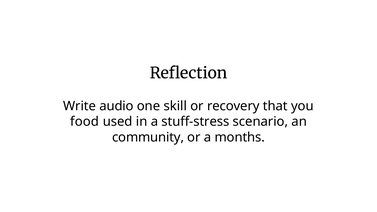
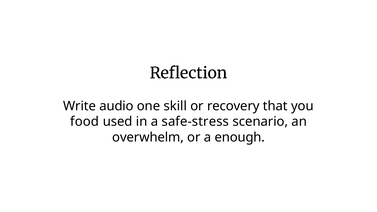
stuff-stress: stuff-stress -> safe-stress (195, 122)
community: community -> overwhelm (148, 137)
months: months -> enough (240, 137)
